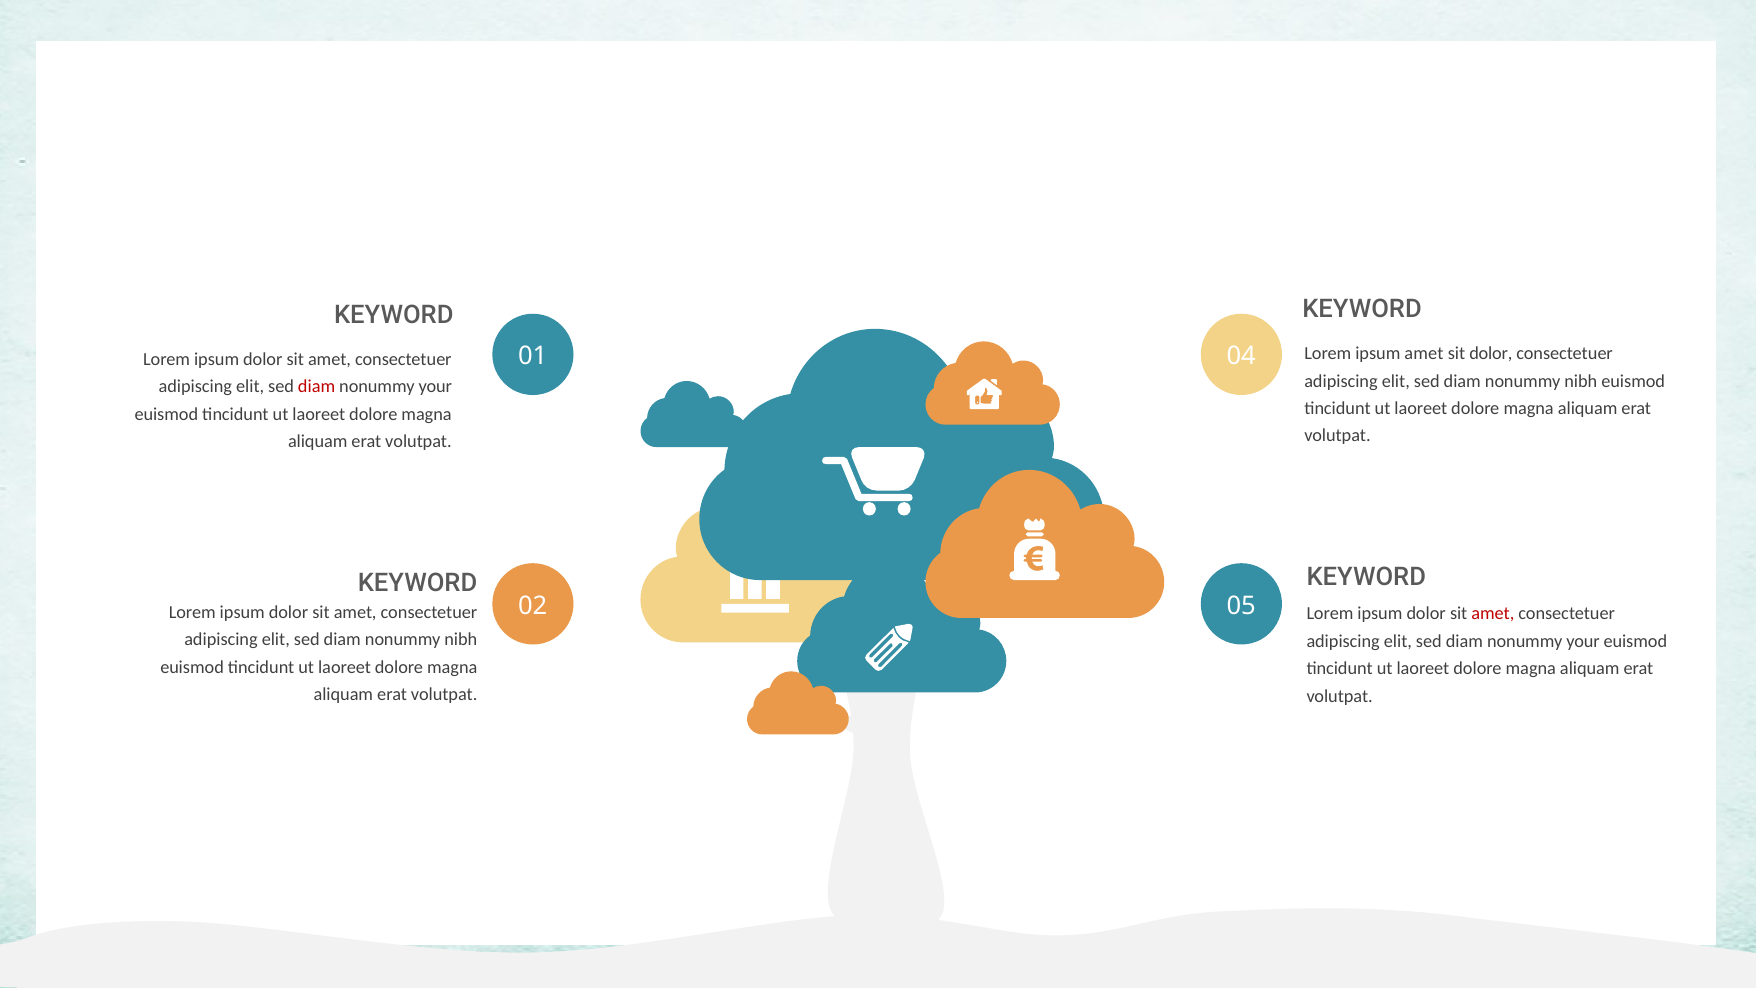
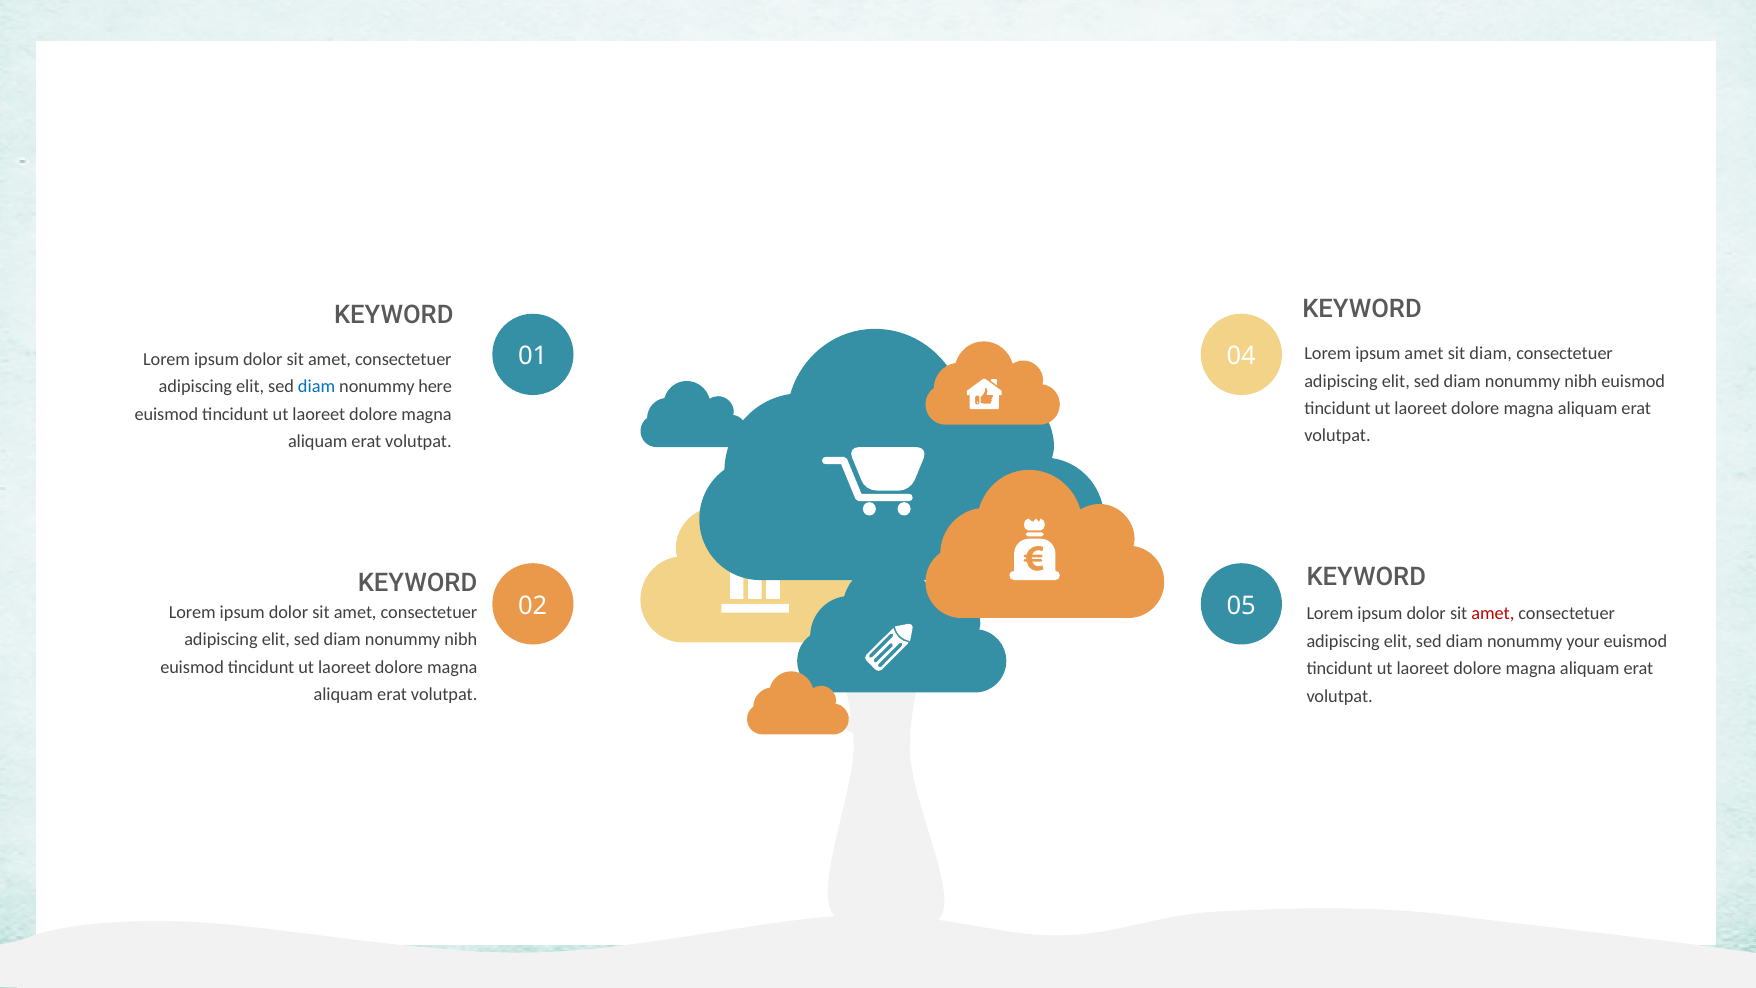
sit dolor: dolor -> diam (1491, 353)
diam colour: red -> blue (317, 387)
your: your -> here (435, 387)
